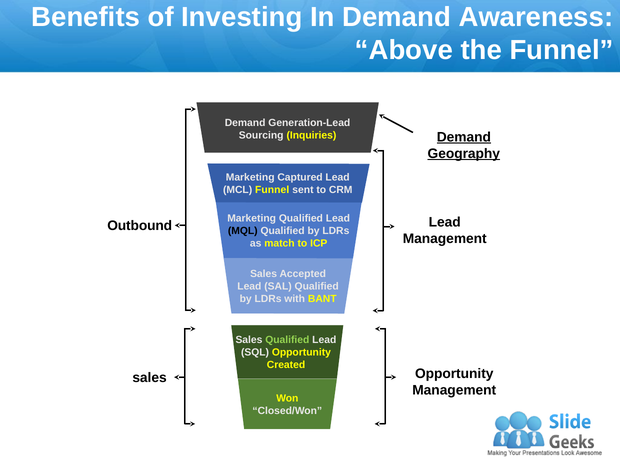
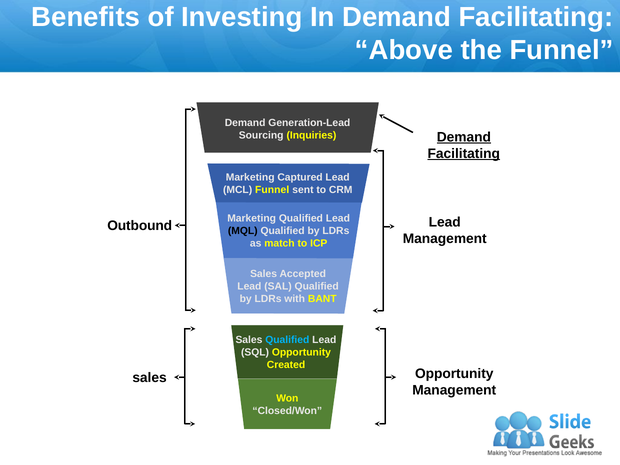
In Demand Awareness: Awareness -> Facilitating (536, 17)
Geography: Geography -> Facilitating (464, 154)
Qualified colour: light green -> light blue (287, 340)
